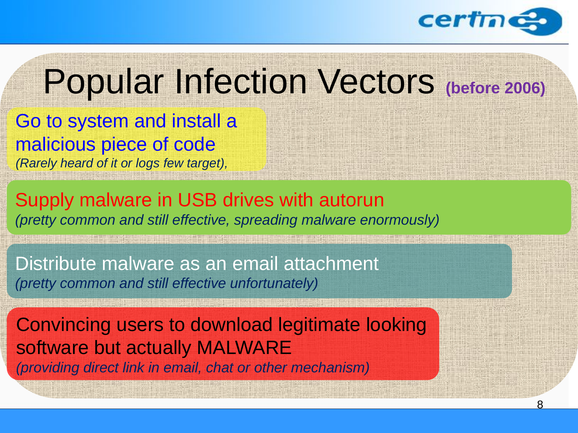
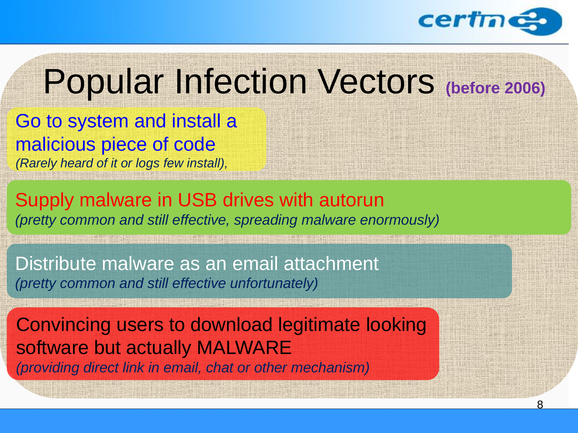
few target: target -> install (208, 163)
